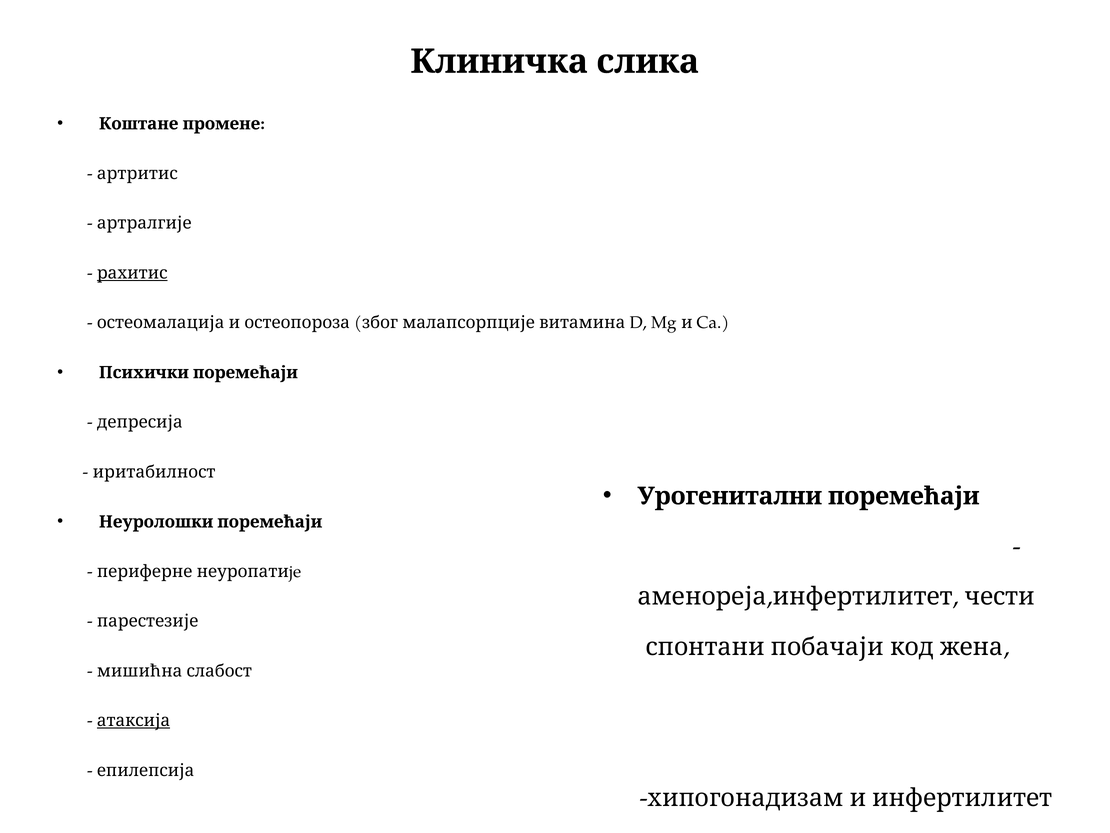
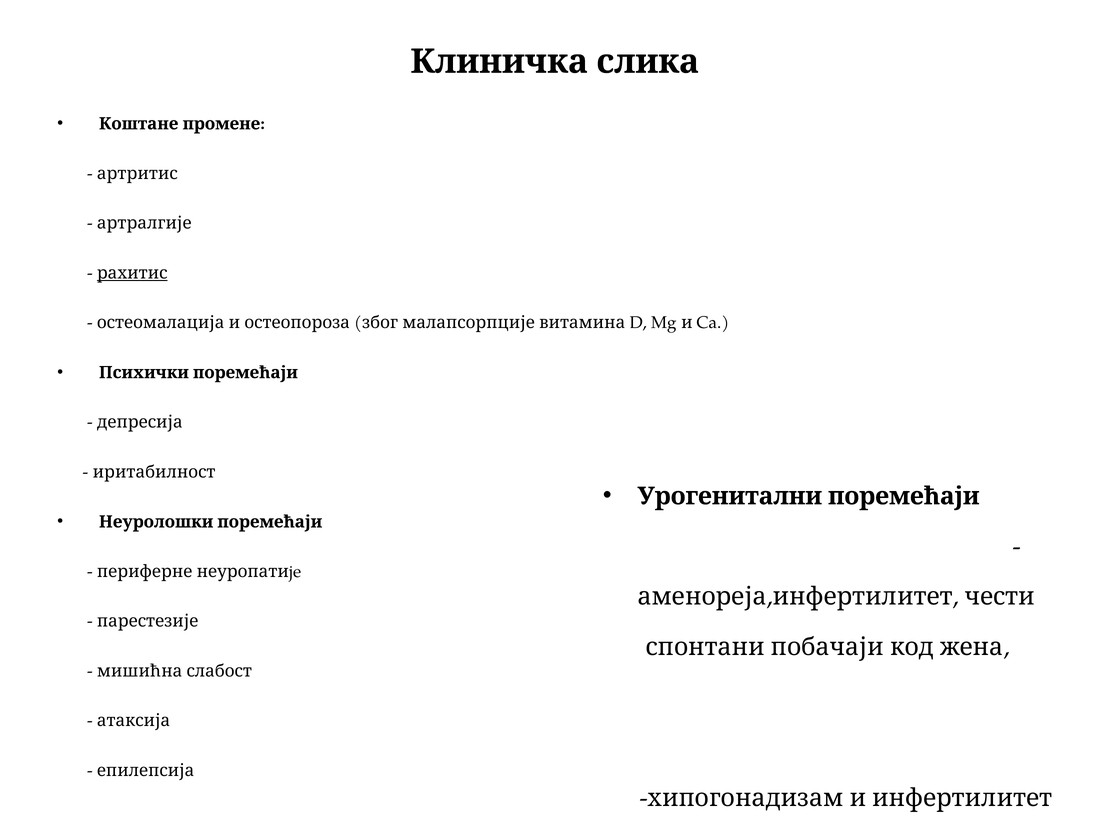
атаксија underline: present -> none (134, 720)
